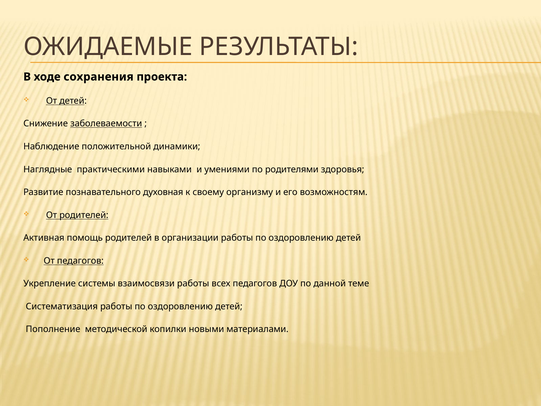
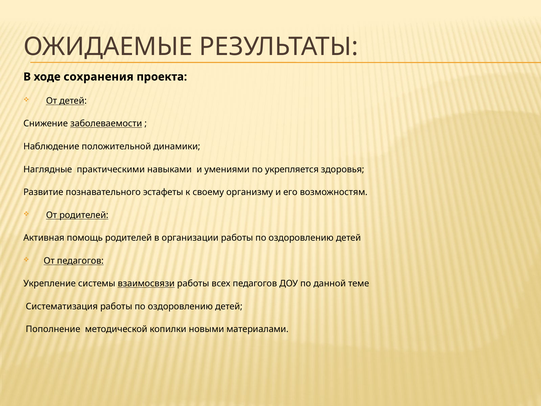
родителями: родителями -> укрепляется (292, 169)
духовная: духовная -> эстафеты (163, 192)
взаимосвязи underline: none -> present (146, 283)
